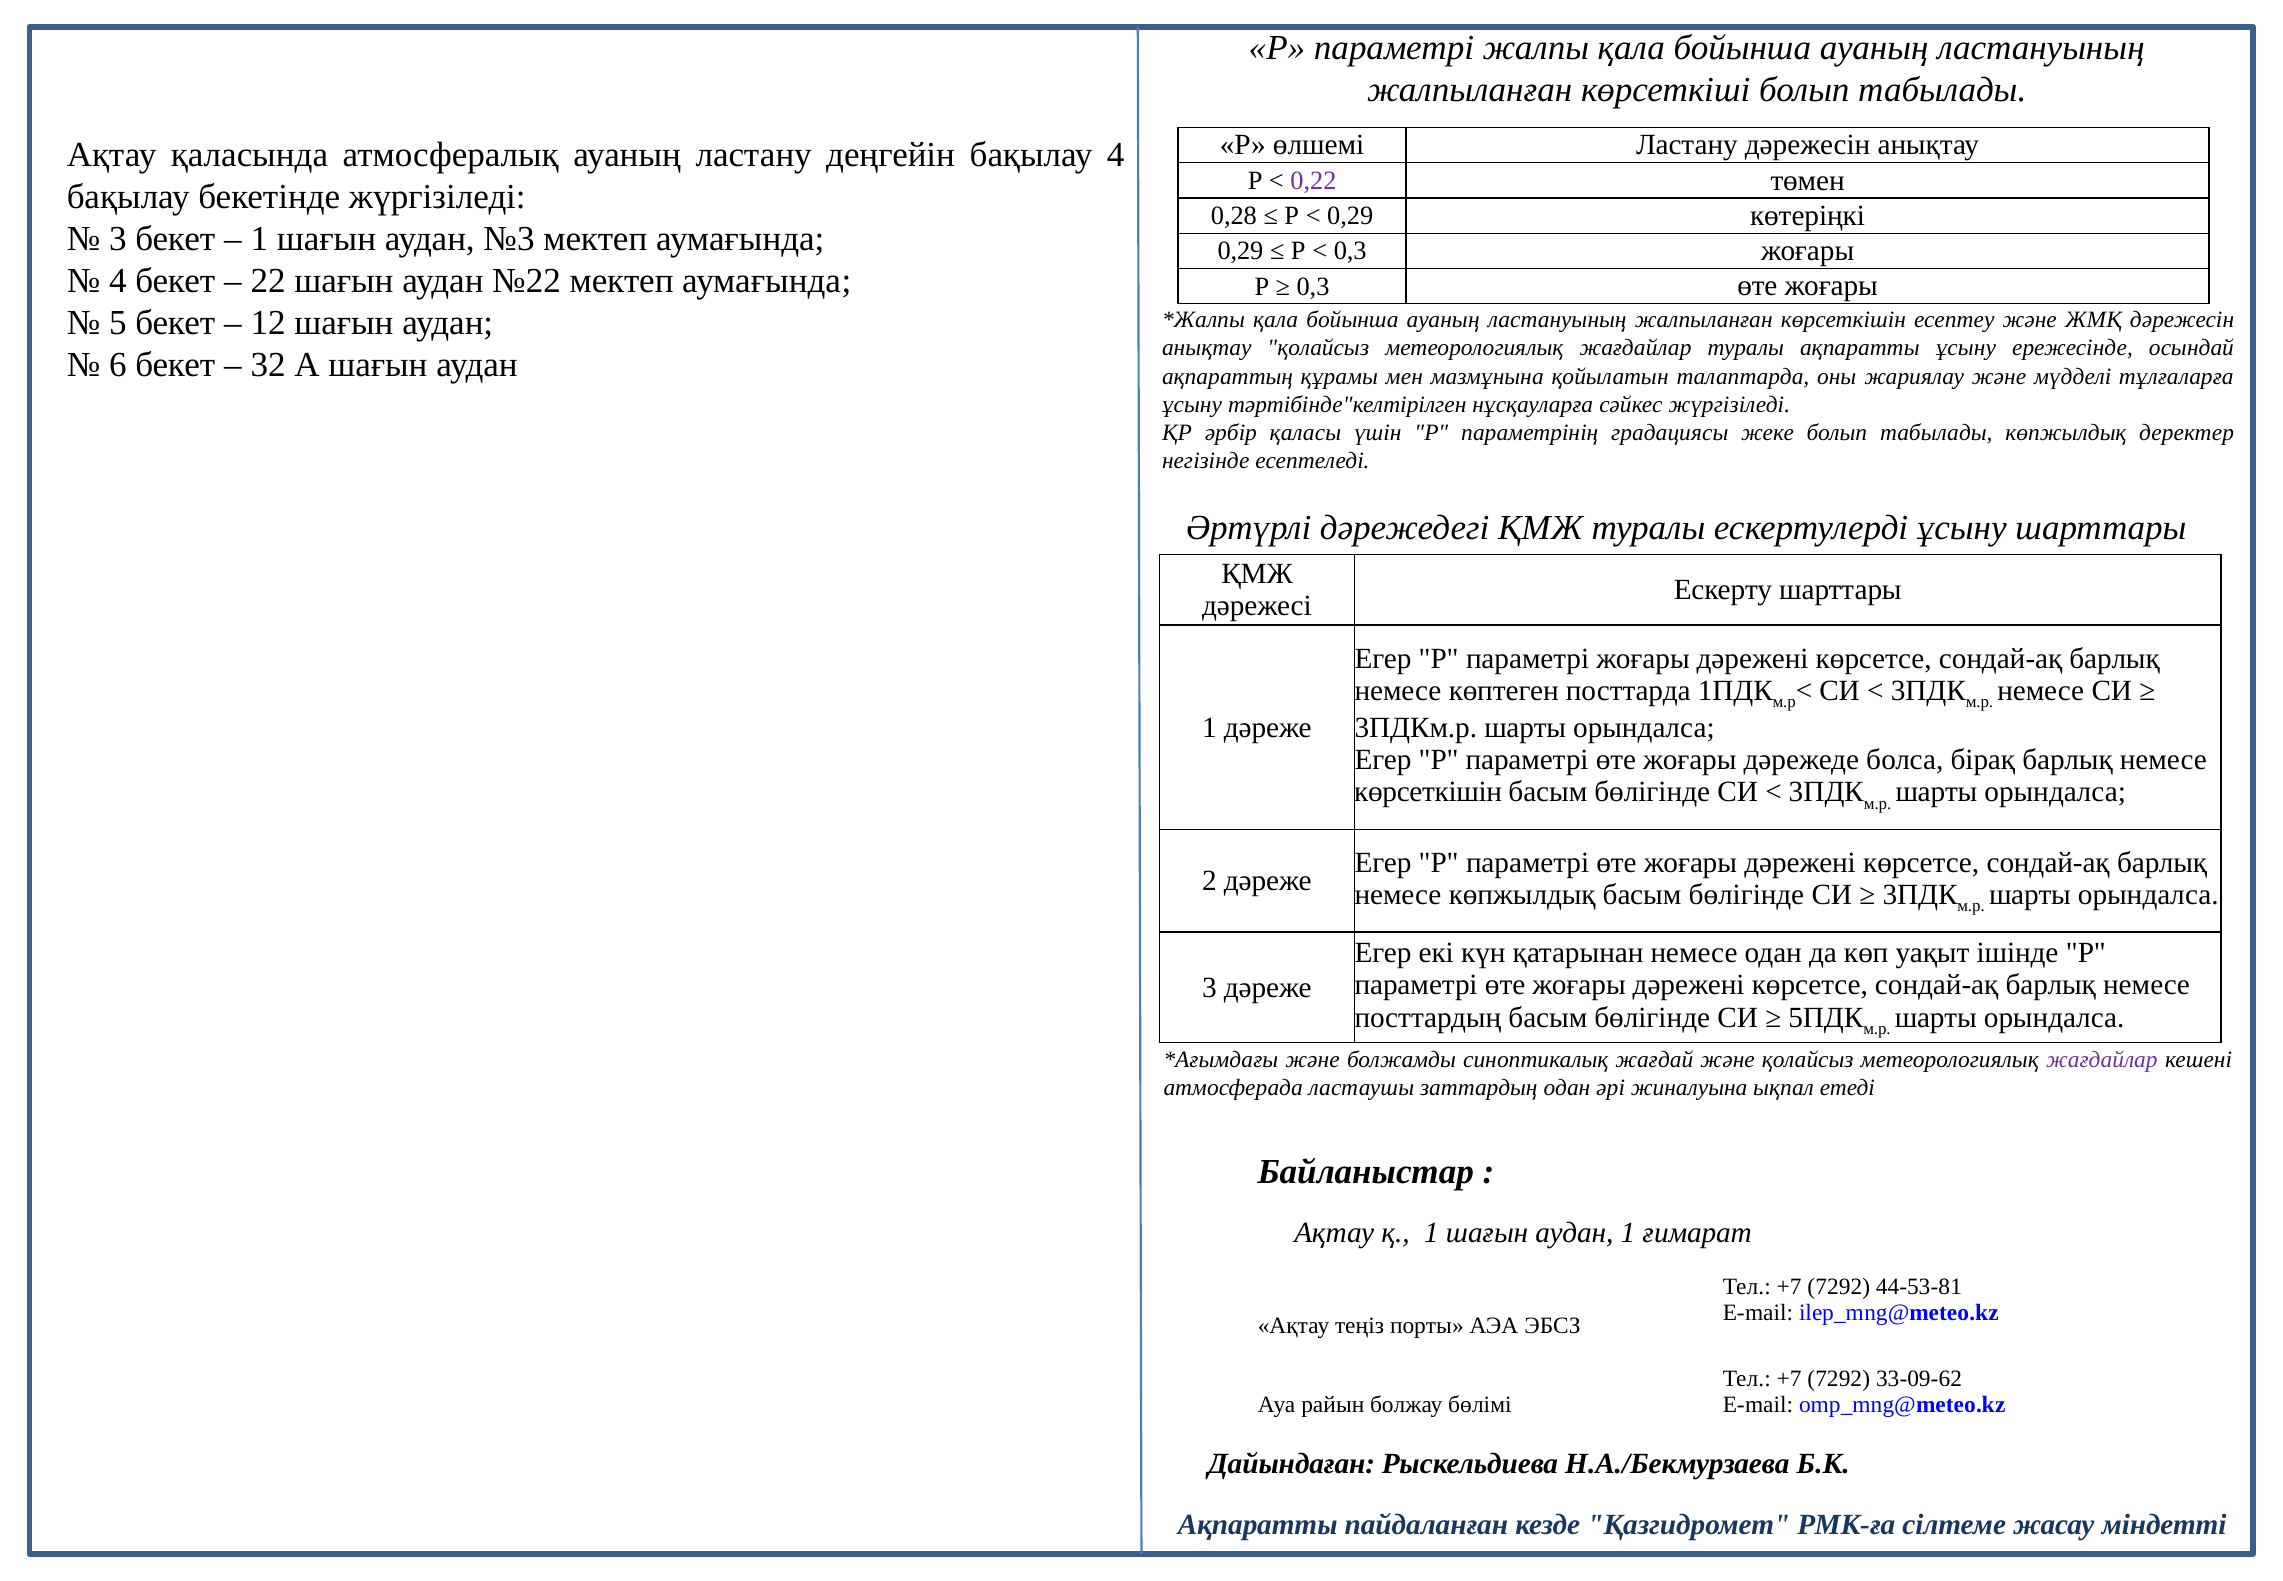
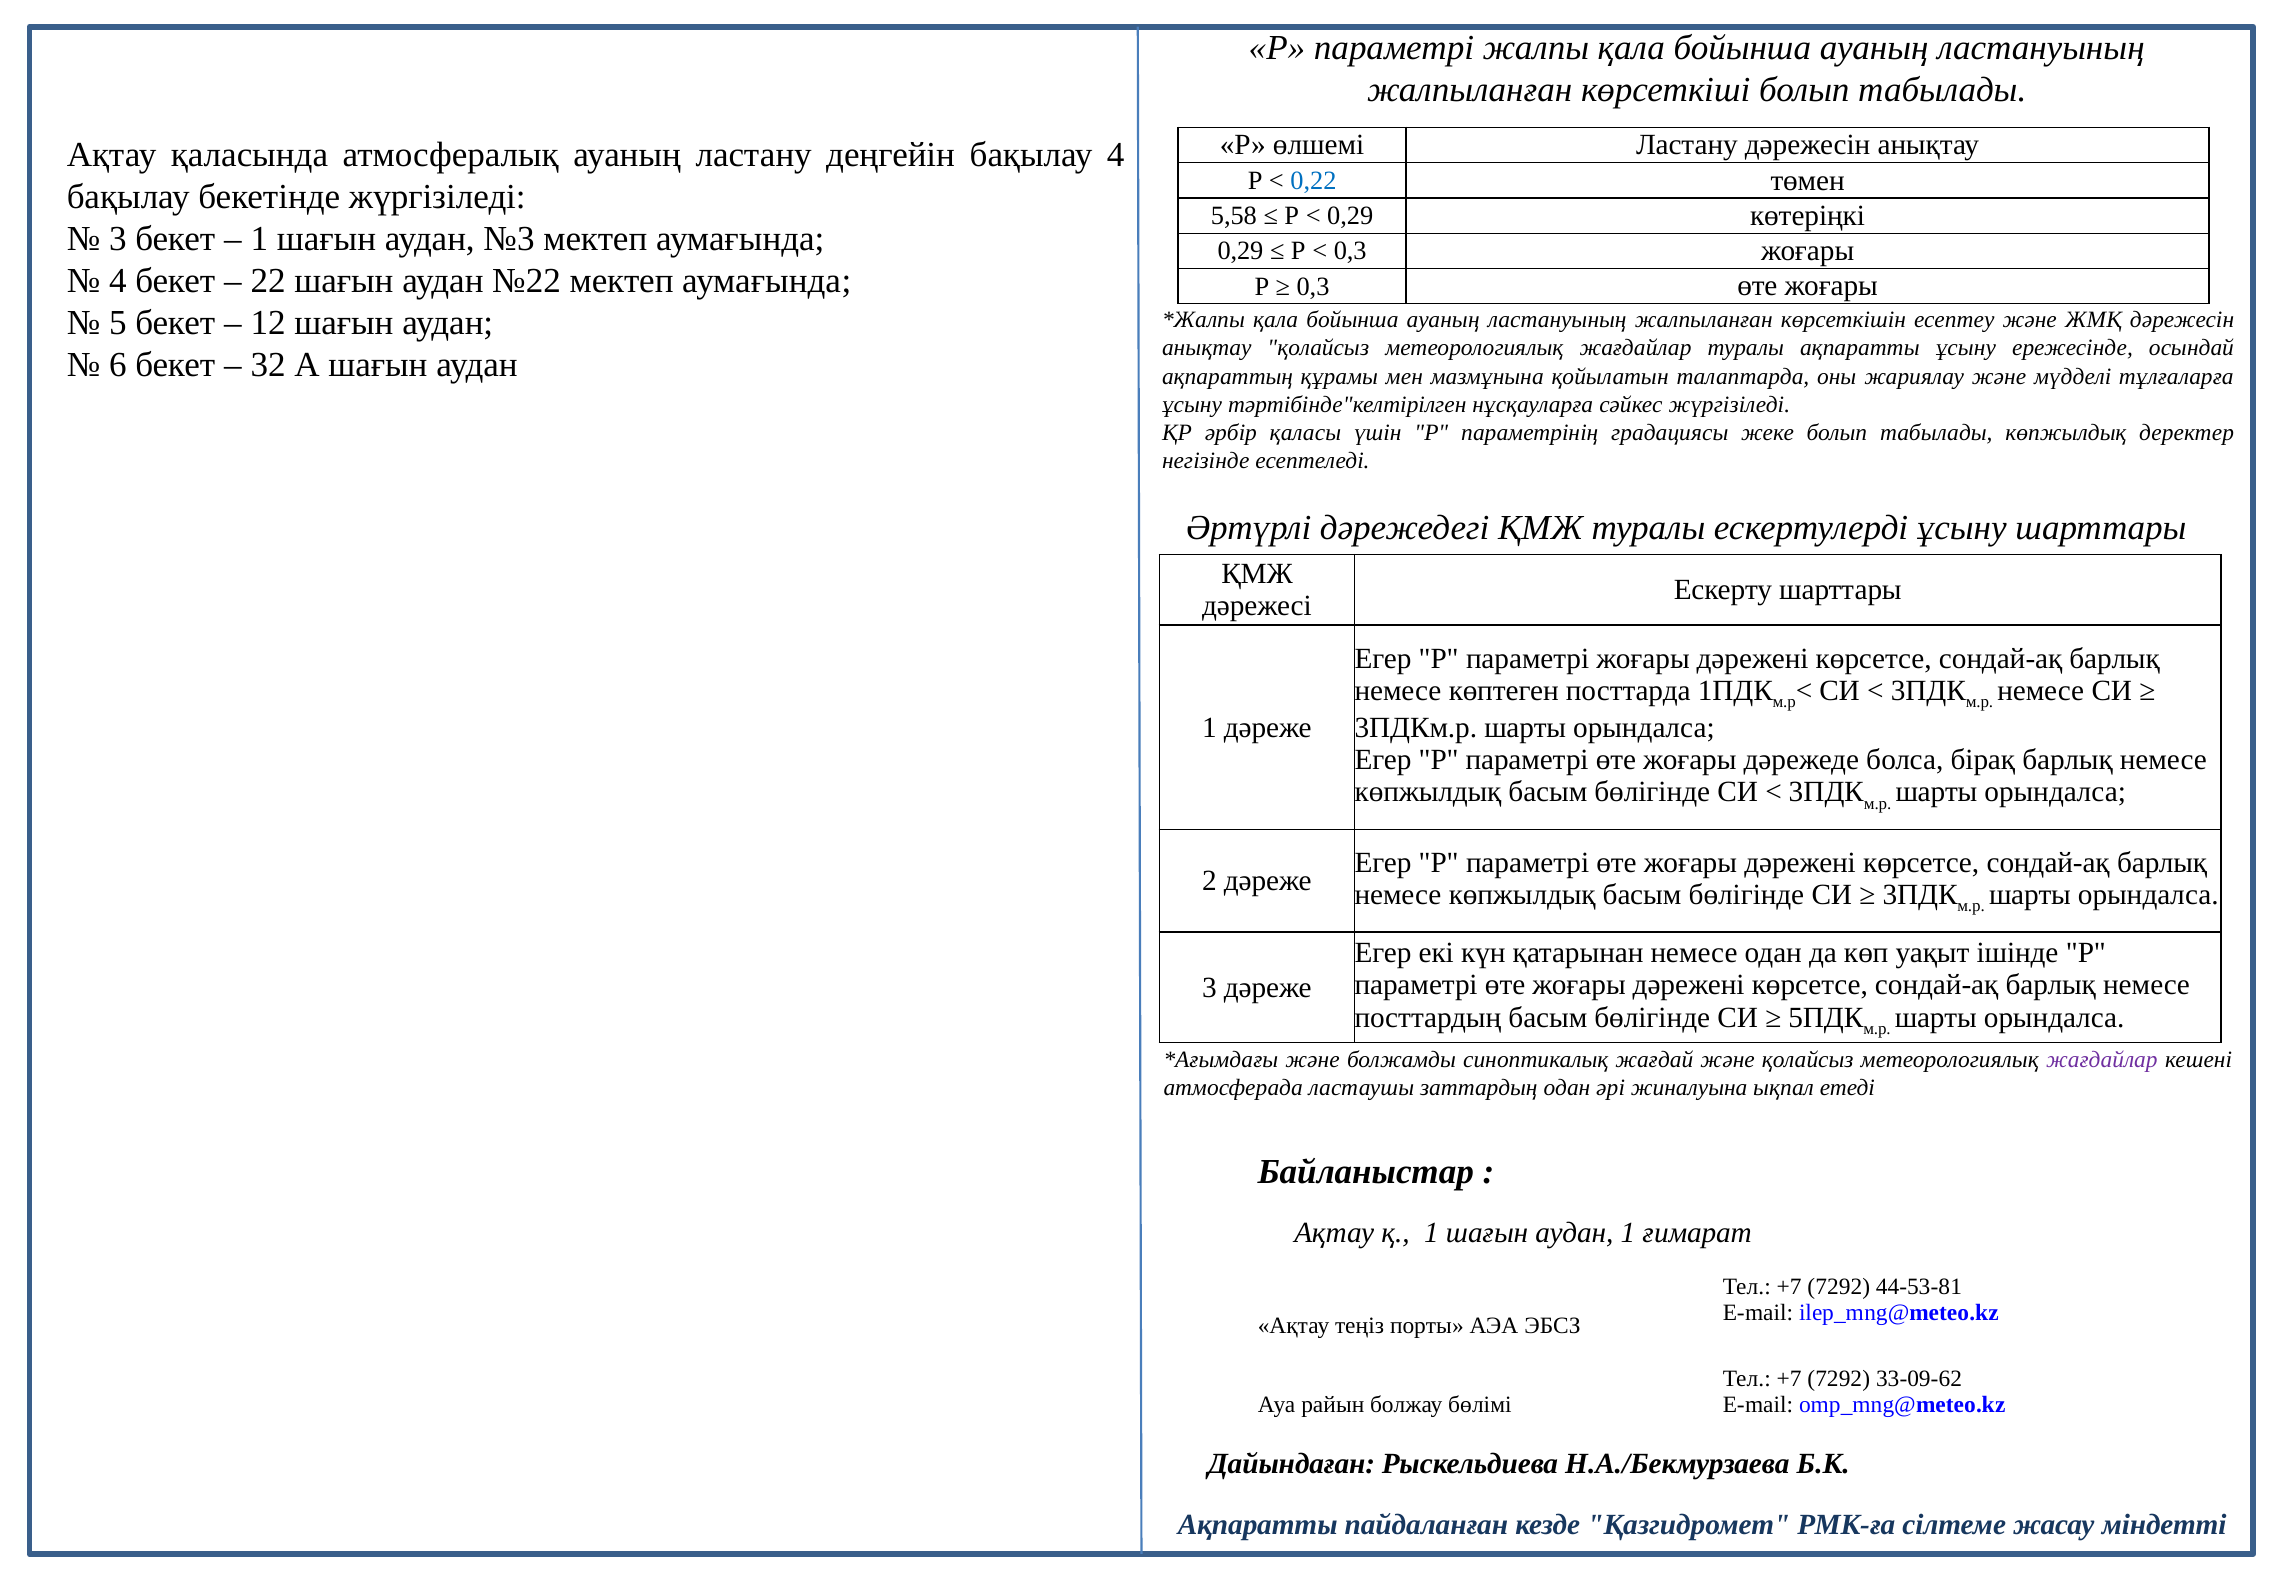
0,22 colour: purple -> blue (1314, 180)
0,28: 0,28 -> 5,58 (1234, 216)
көрсеткішін: көрсеткішін -> көпжылдық (1428, 792)
